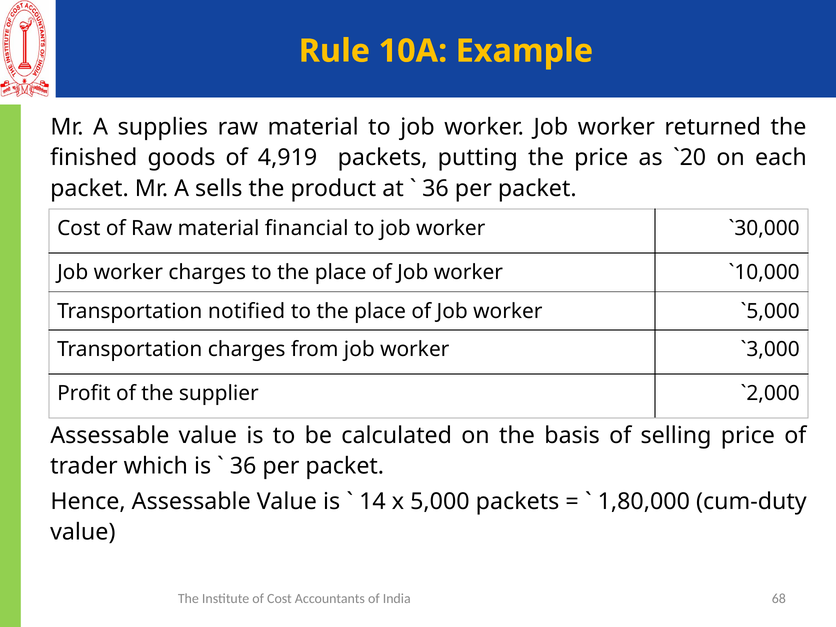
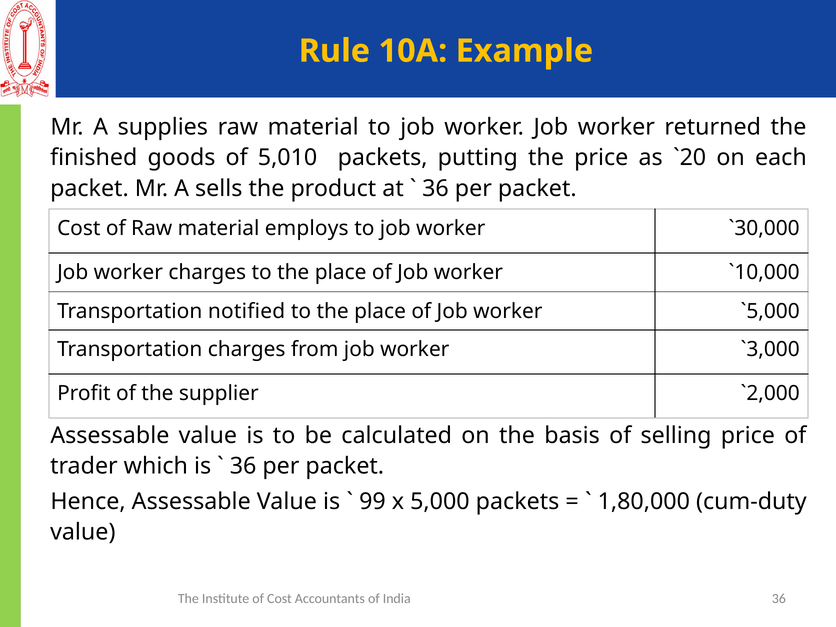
4,919: 4,919 -> 5,010 (288, 158)
financial: financial -> employs (307, 229)
14: 14 -> 99 (372, 502)
India 68: 68 -> 36 (779, 599)
